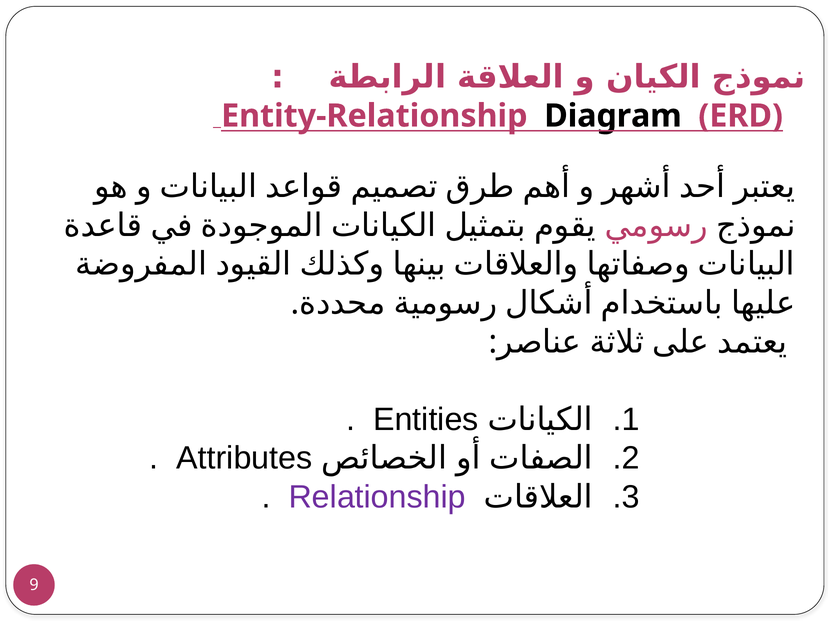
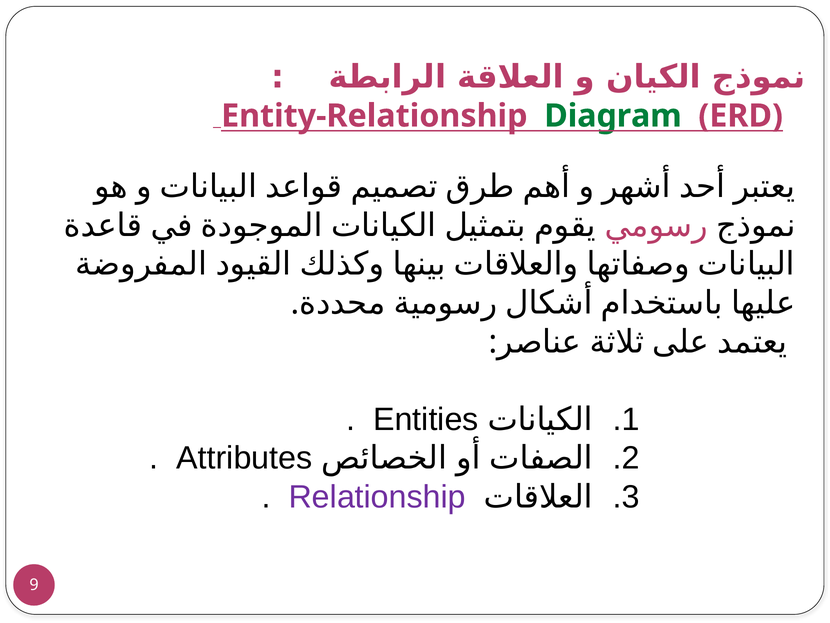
Diagram colour: black -> green (613, 116)
